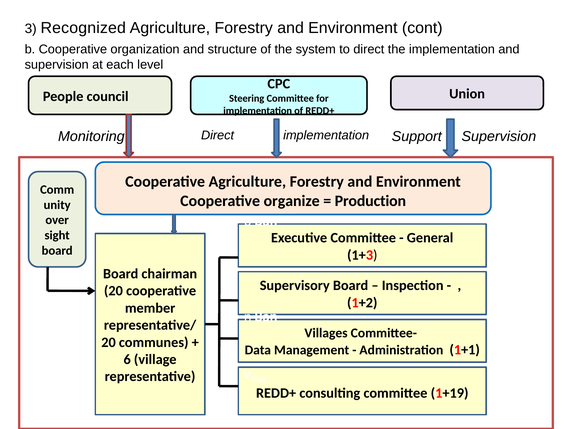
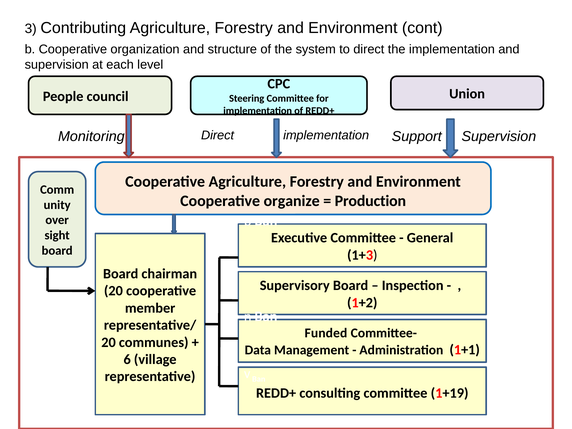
Recognized: Recognized -> Contributing (83, 28)
Villages: Villages -> Funded (326, 333)
